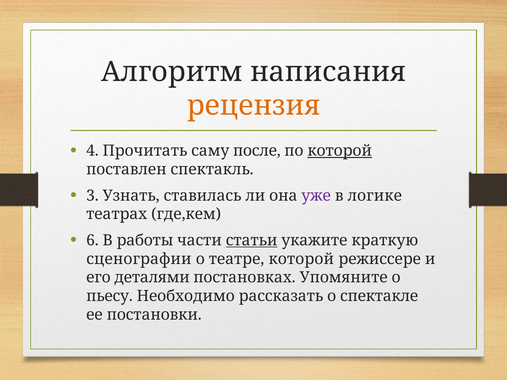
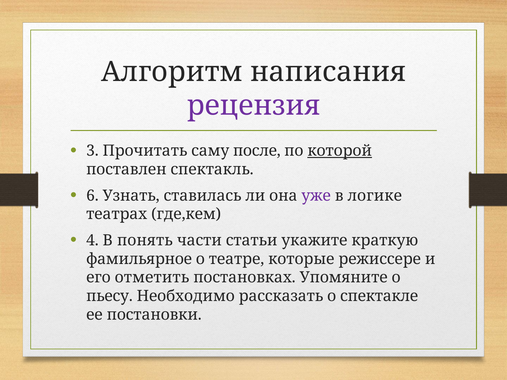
рецензия colour: orange -> purple (254, 106)
4: 4 -> 3 (92, 151)
3: 3 -> 6 (92, 196)
6: 6 -> 4 (92, 241)
работы: работы -> понять (145, 241)
статьи underline: present -> none (252, 241)
сценографии: сценографии -> фамильярное (139, 259)
театре которой: которой -> которые (301, 259)
деталями: деталями -> отметить (152, 278)
